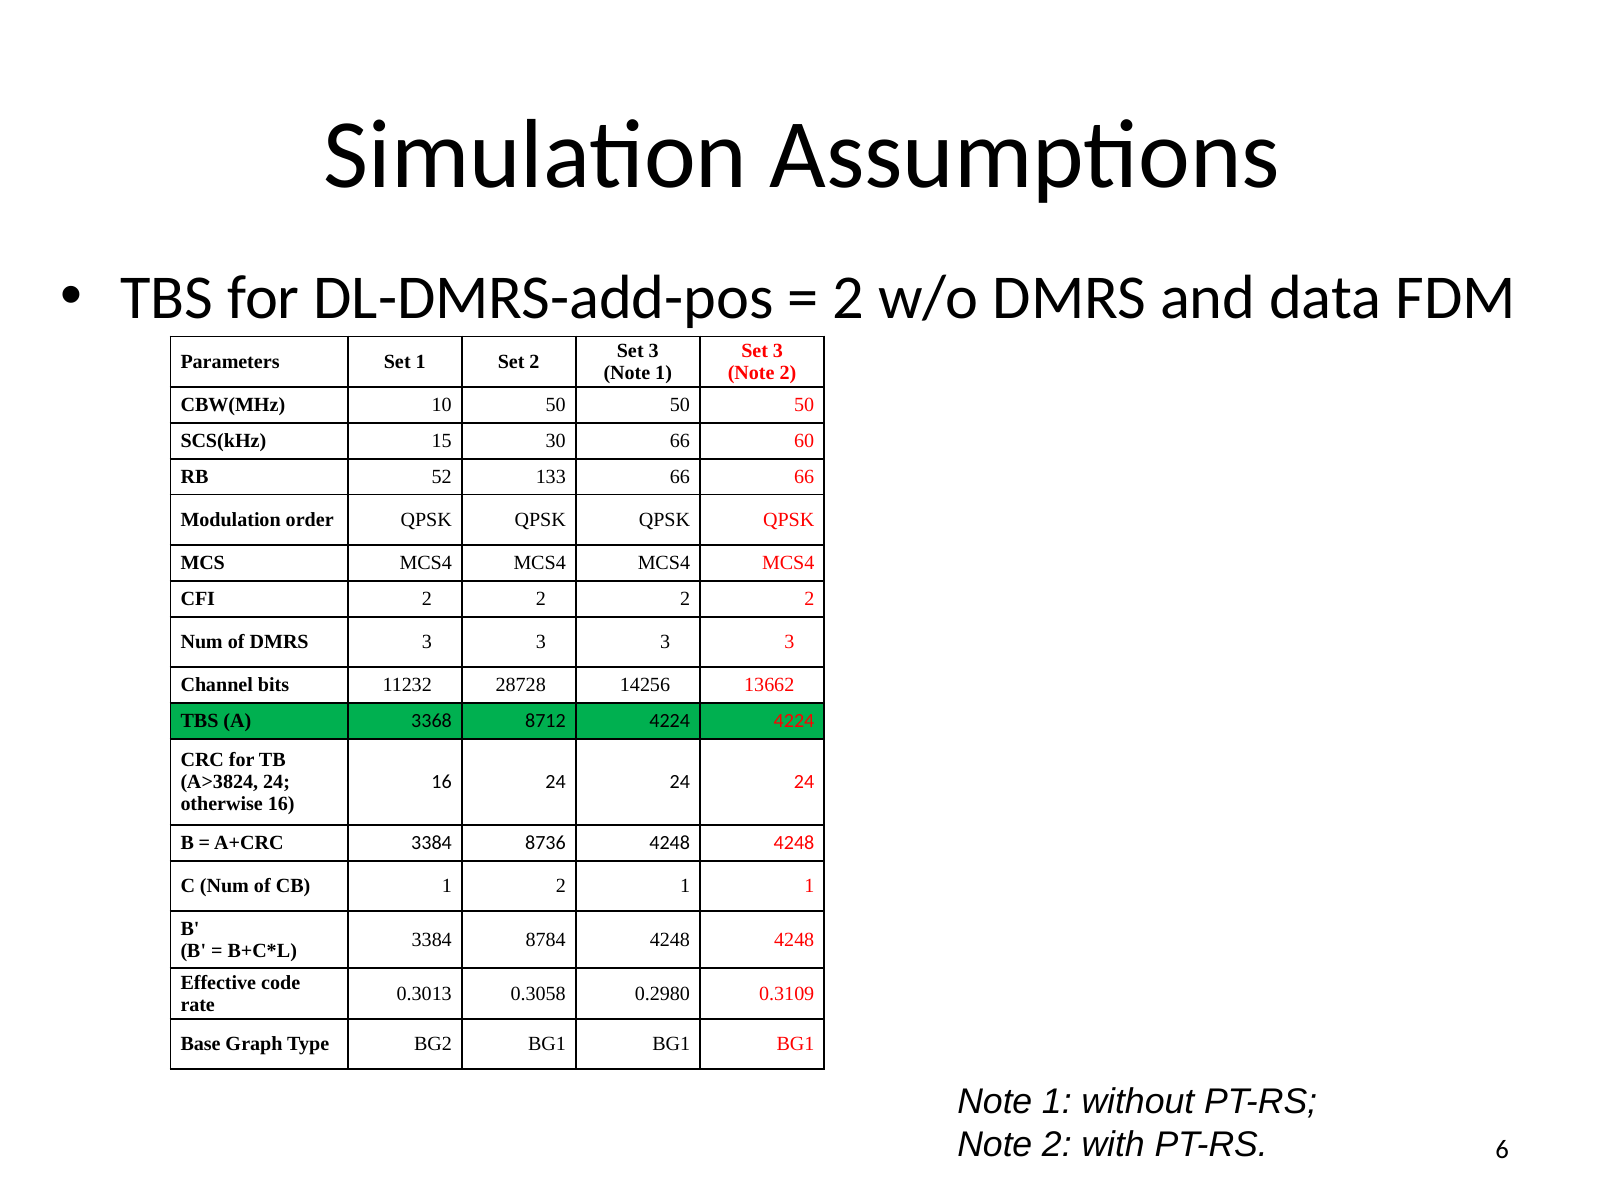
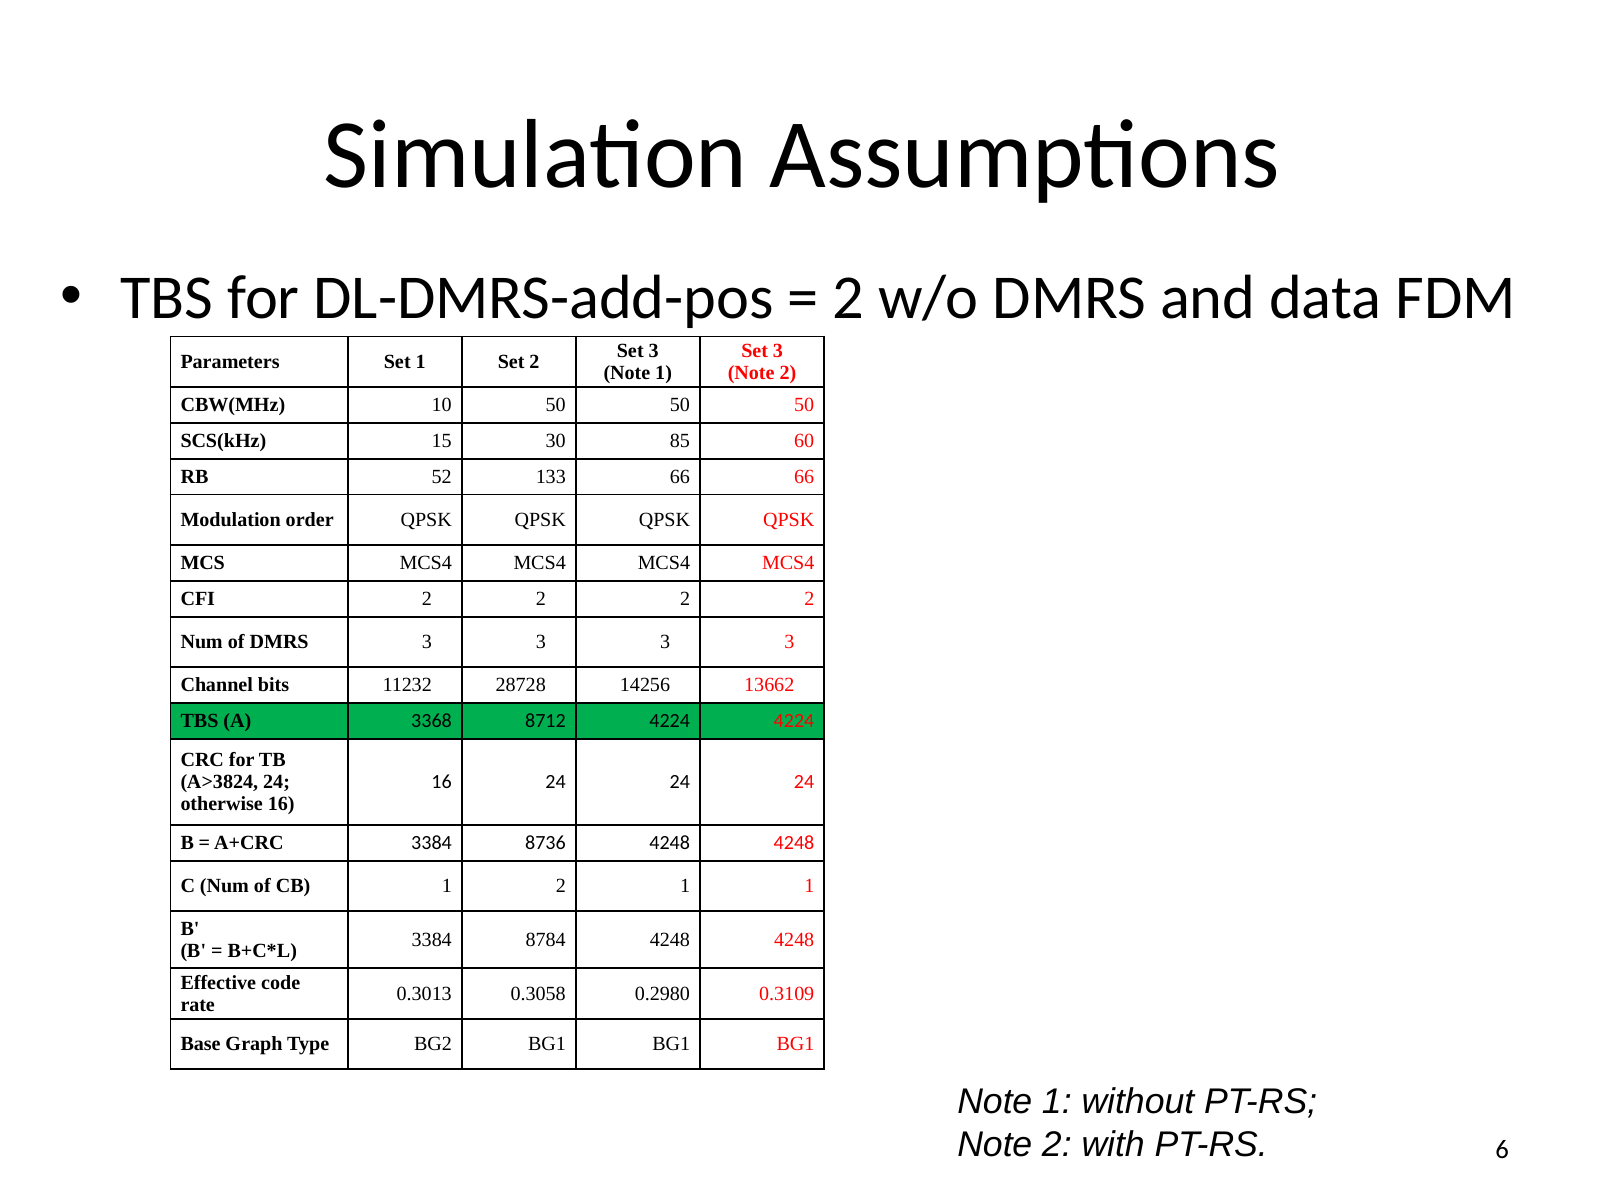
30 66: 66 -> 85 (680, 441)
